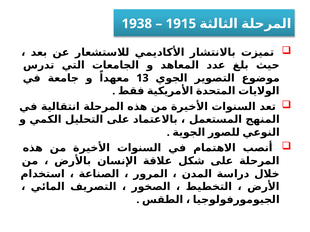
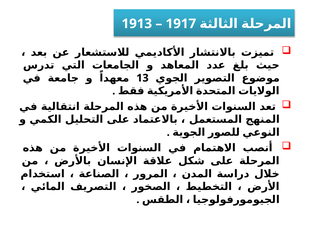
1938: 1938 -> 1913 (137, 24)
1915: 1915 -> 1917 (181, 24)
